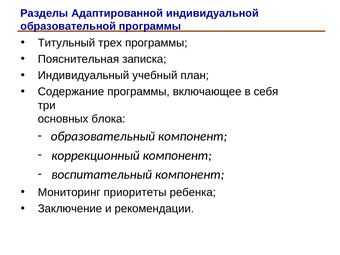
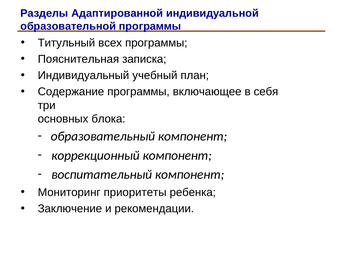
трех: трех -> всех (110, 43)
